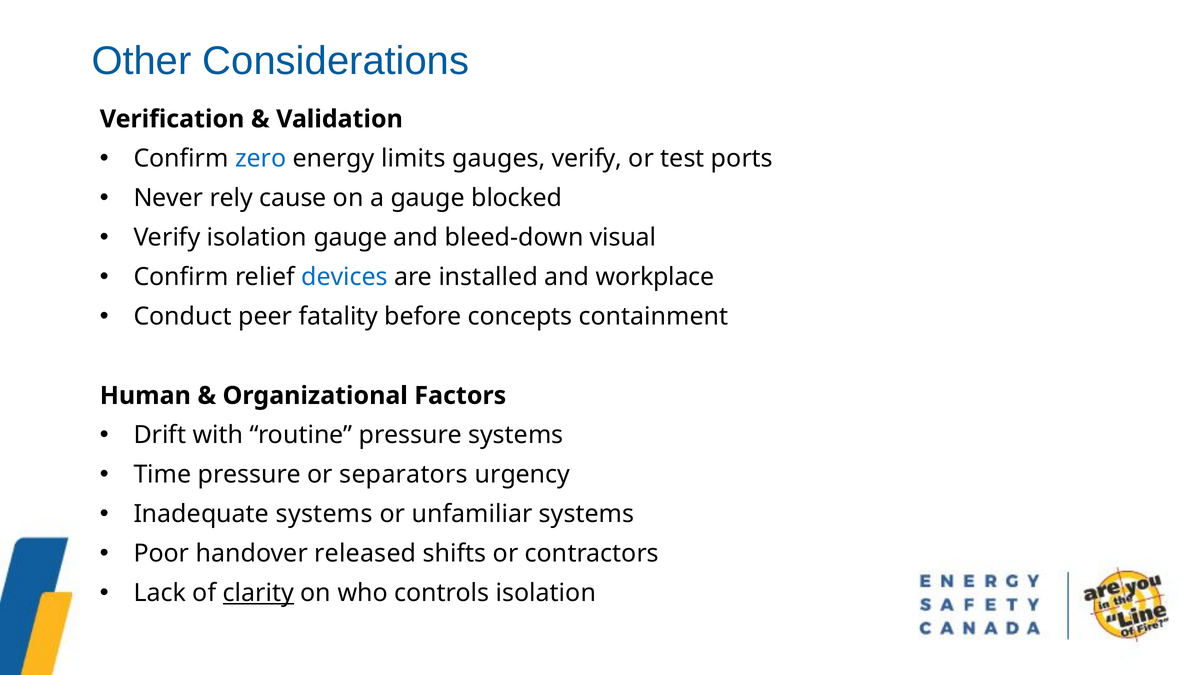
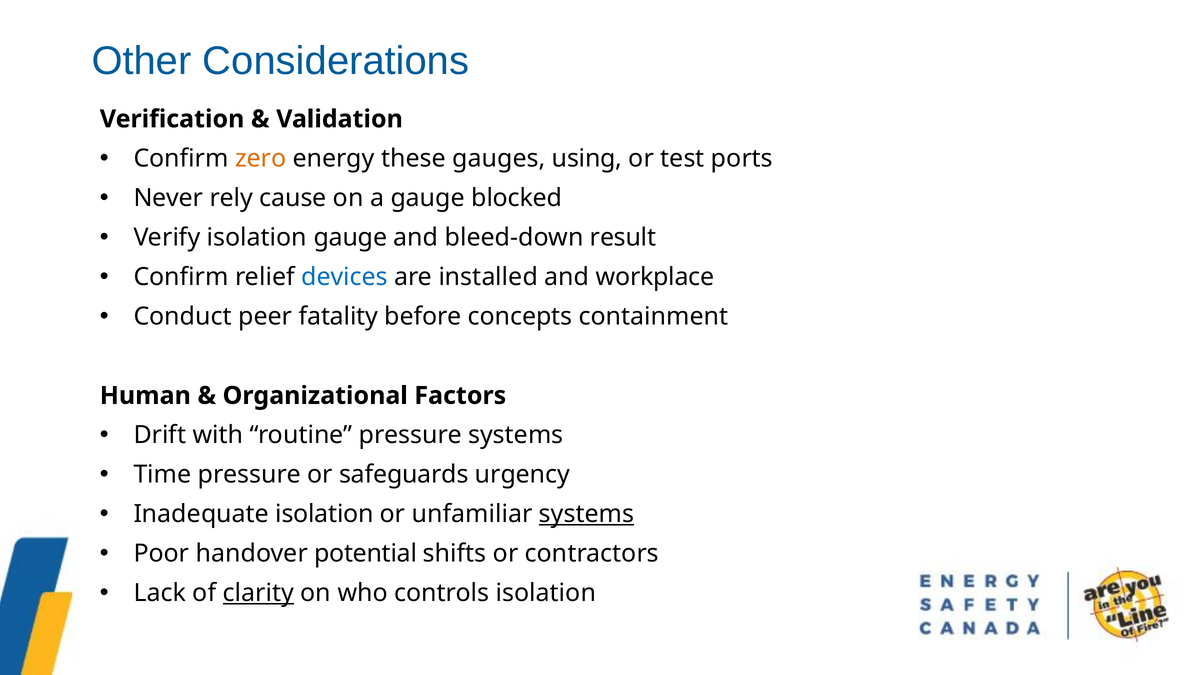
zero colour: blue -> orange (261, 158)
limits: limits -> these (413, 158)
gauges verify: verify -> using (587, 158)
visual: visual -> result (623, 237)
separators: separators -> safeguards (404, 474)
Inadequate systems: systems -> isolation (325, 514)
systems underline: none -> present (587, 514)
released: released -> potential (366, 553)
